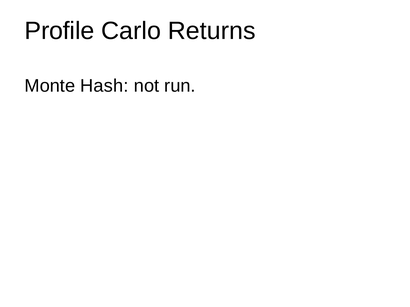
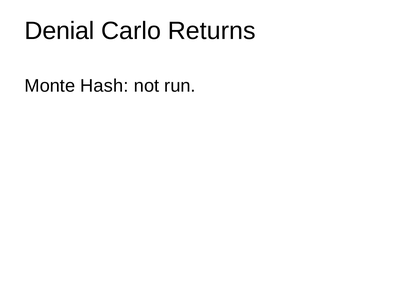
Profile: Profile -> Denial (59, 31)
